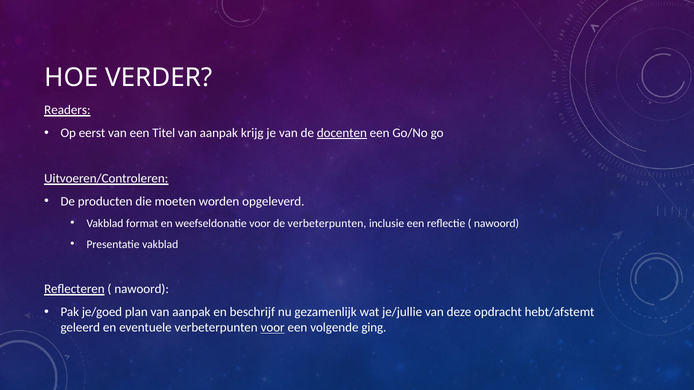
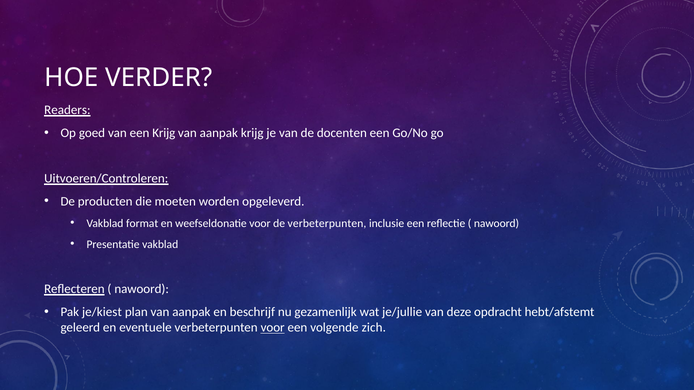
eerst: eerst -> goed (92, 133)
een Titel: Titel -> Krijg (164, 133)
docenten underline: present -> none (342, 133)
je/goed: je/goed -> je/kiest (102, 312)
ging: ging -> zich (374, 328)
